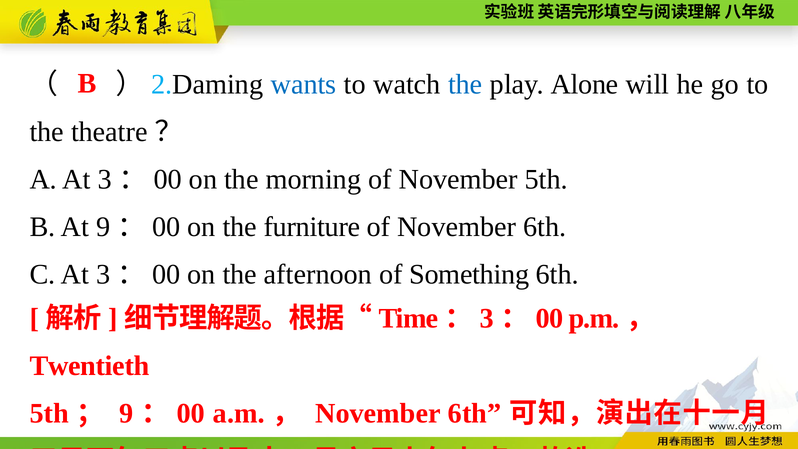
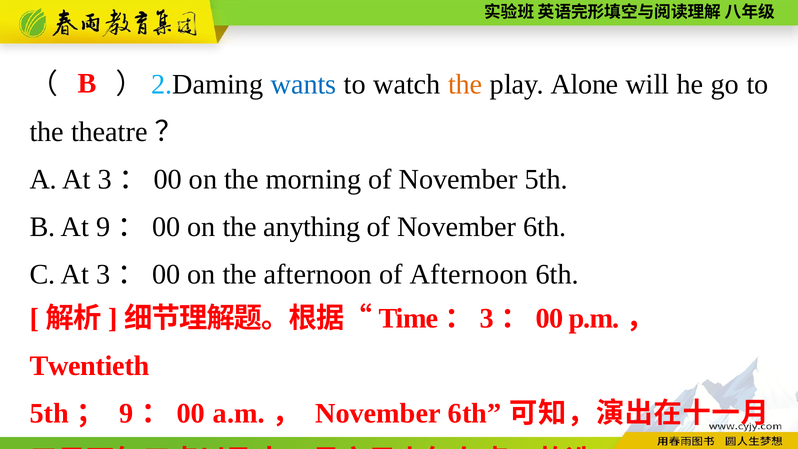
the colour: blue -> orange (465, 84)
furniture: furniture -> anything (312, 227)
of Something: Something -> Afternoon (469, 274)
